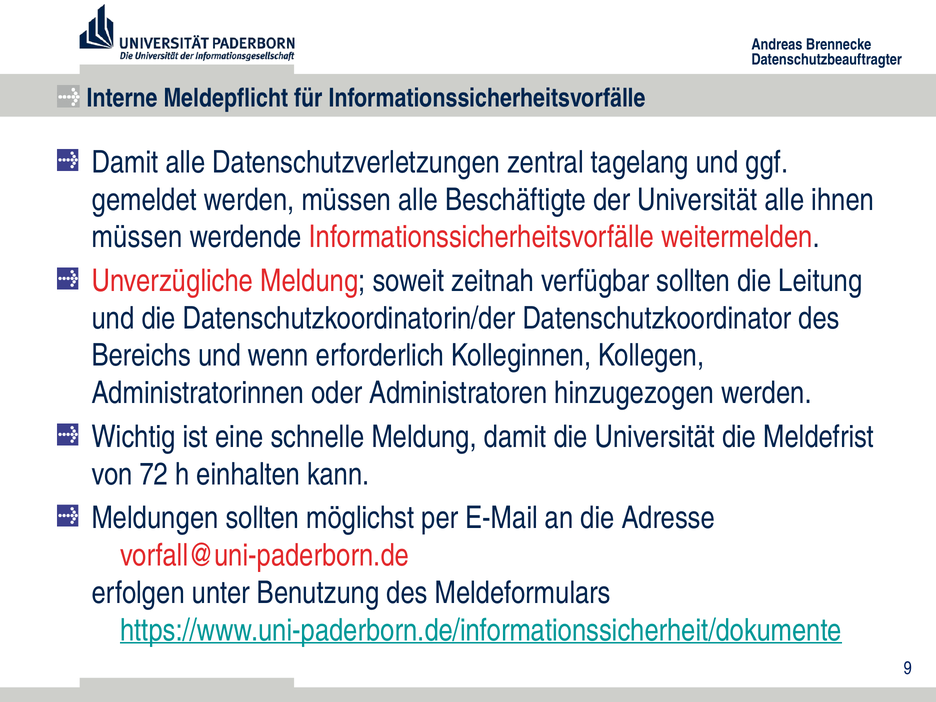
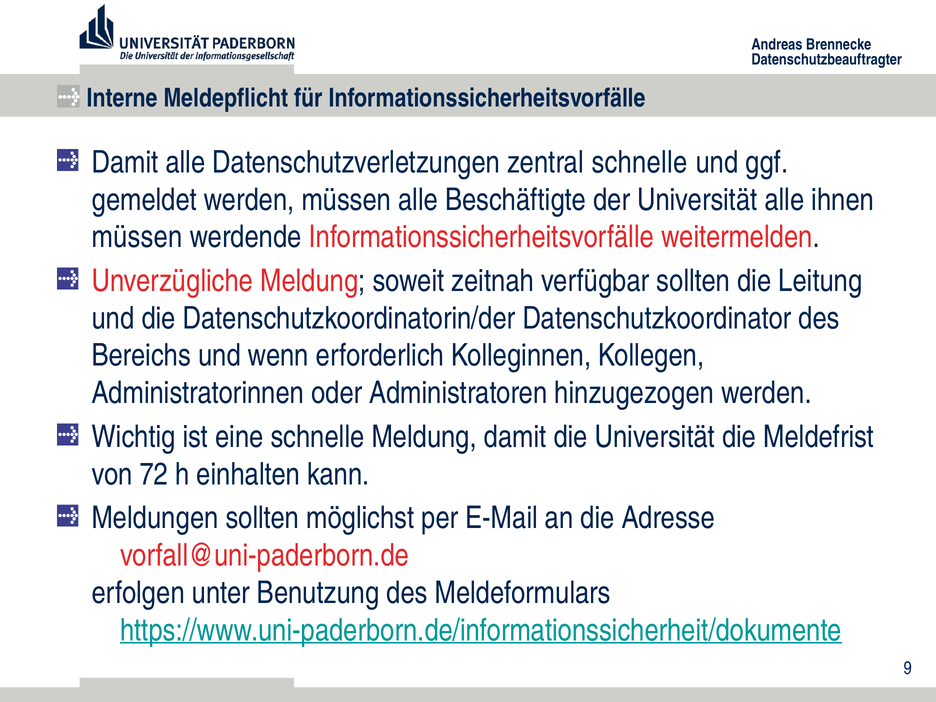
zentral tagelang: tagelang -> schnelle (640, 162)
